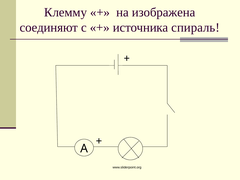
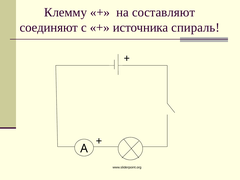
изображена: изображена -> составляют (163, 12)
